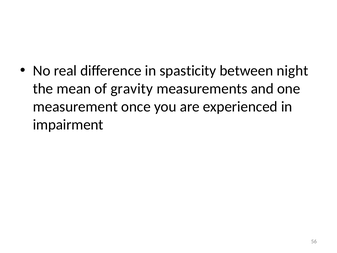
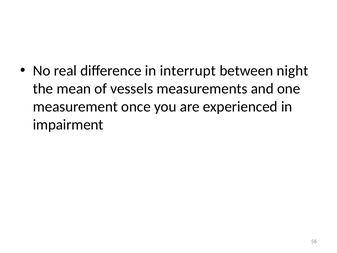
spasticity: spasticity -> interrupt (188, 71)
gravity: gravity -> vessels (132, 89)
